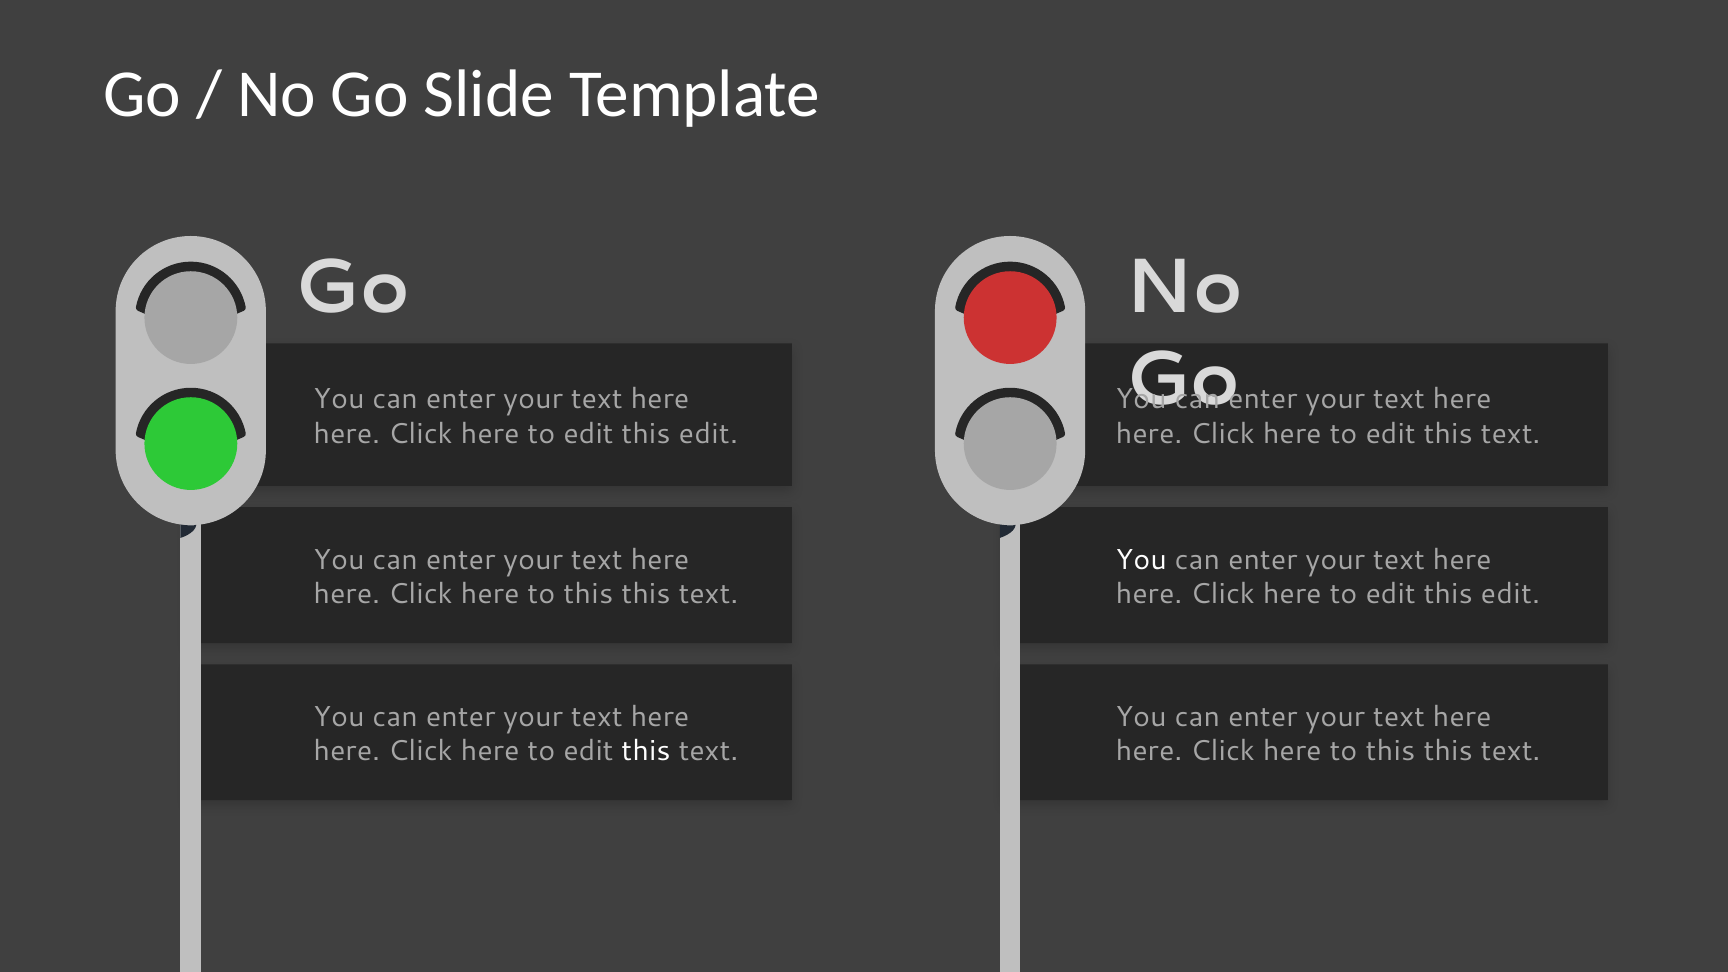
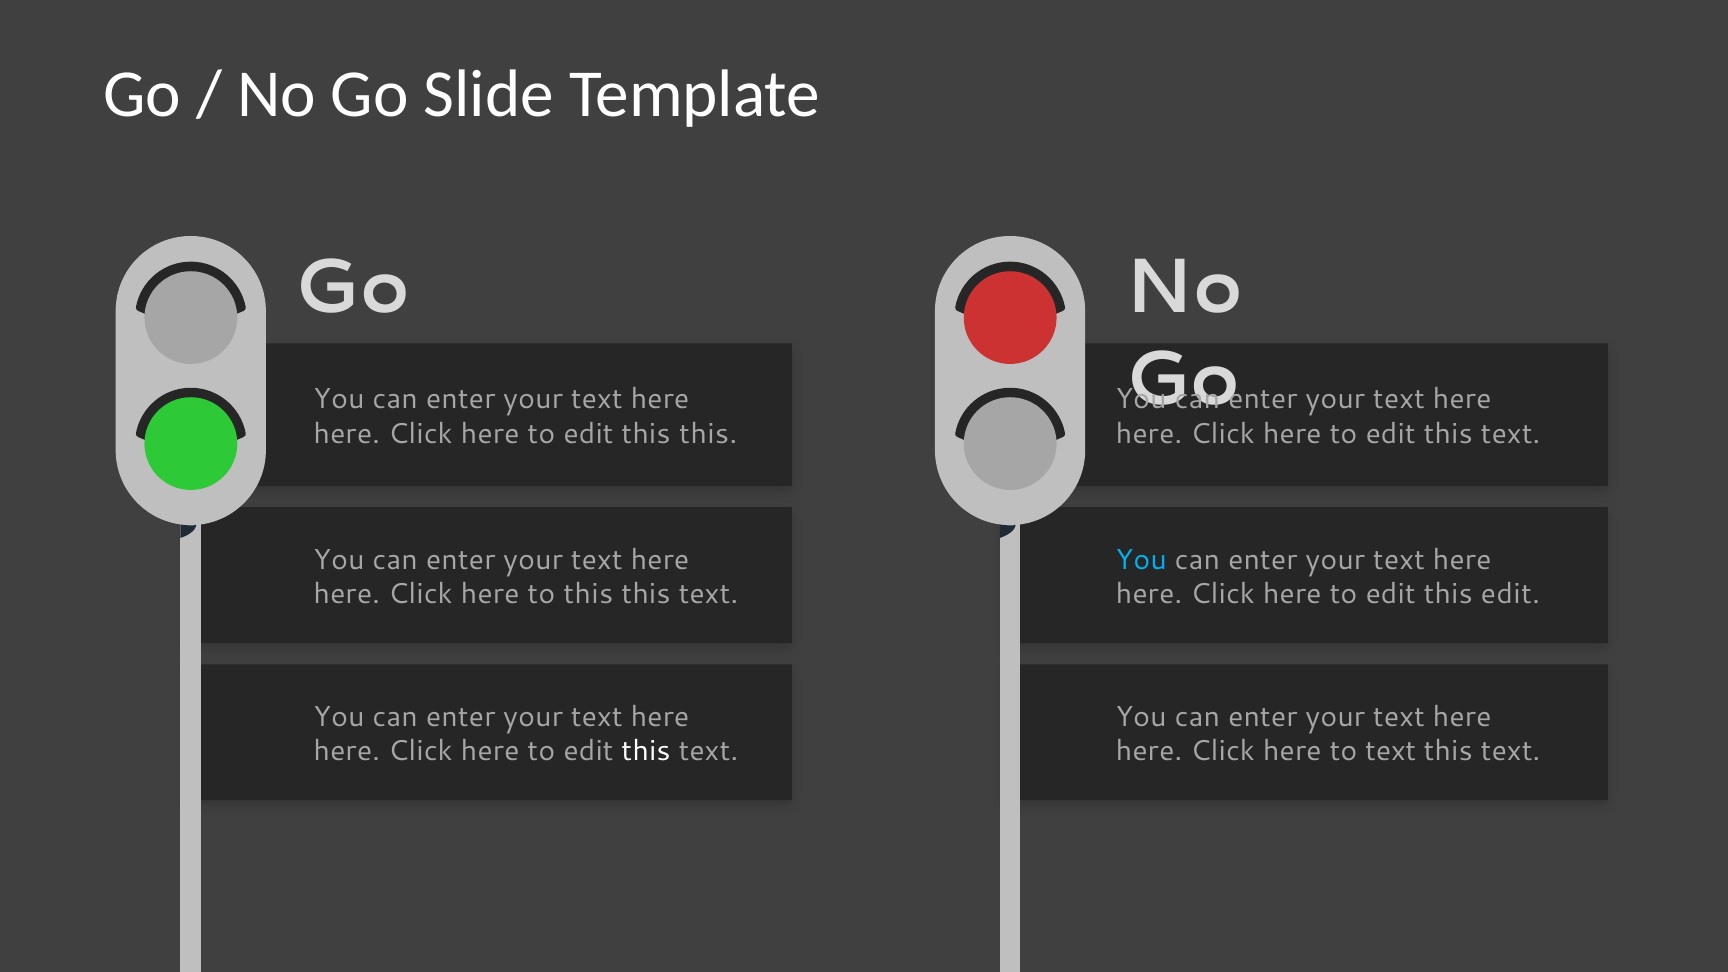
edit: edit -> this (708, 434)
You colour: white -> light blue (1141, 560)
this: this -> text (1391, 751)
